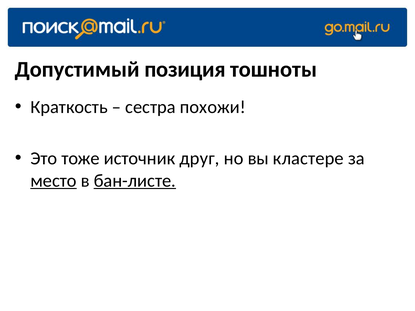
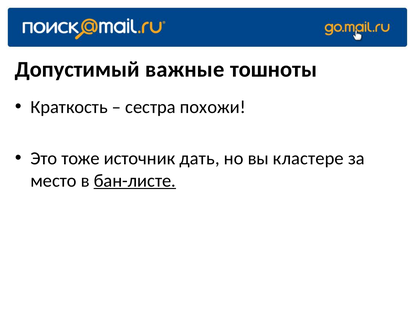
позиция: позиция -> важные (185, 69)
друг: друг -> дать (200, 159)
место underline: present -> none (54, 181)
